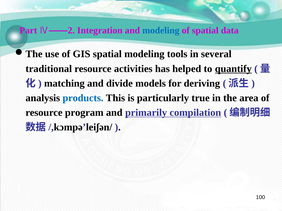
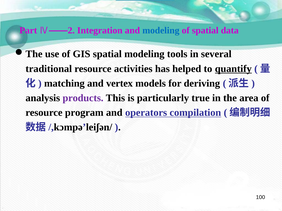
divide: divide -> vertex (119, 83)
products colour: blue -> purple (83, 98)
primarily: primarily -> operators (146, 113)
